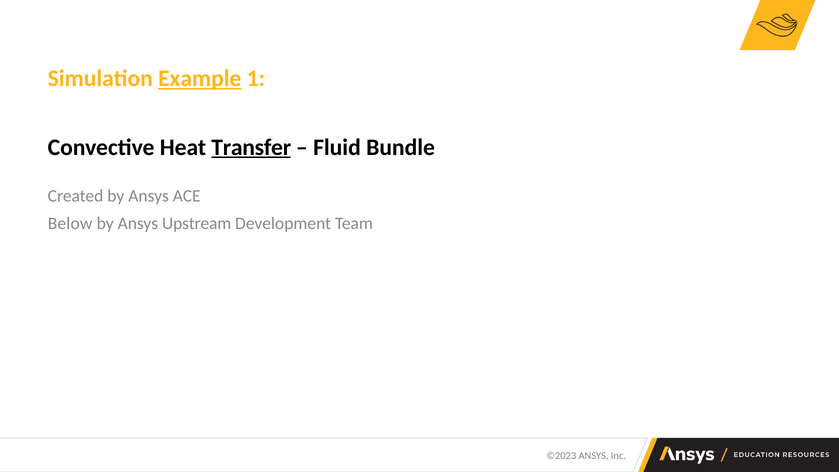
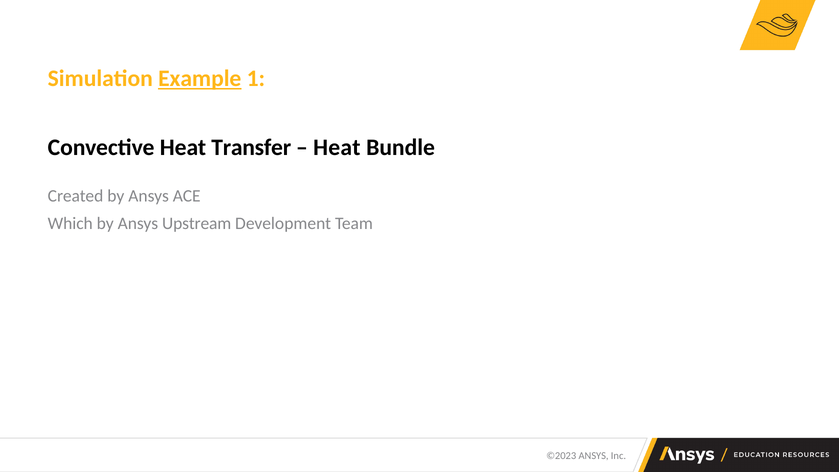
Transfer underline: present -> none (251, 147)
Fluid: Fluid -> Heat (337, 147)
Below: Below -> Which (70, 224)
